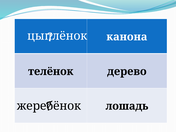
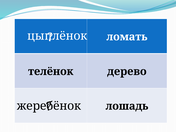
канона: канона -> ломать (127, 37)
